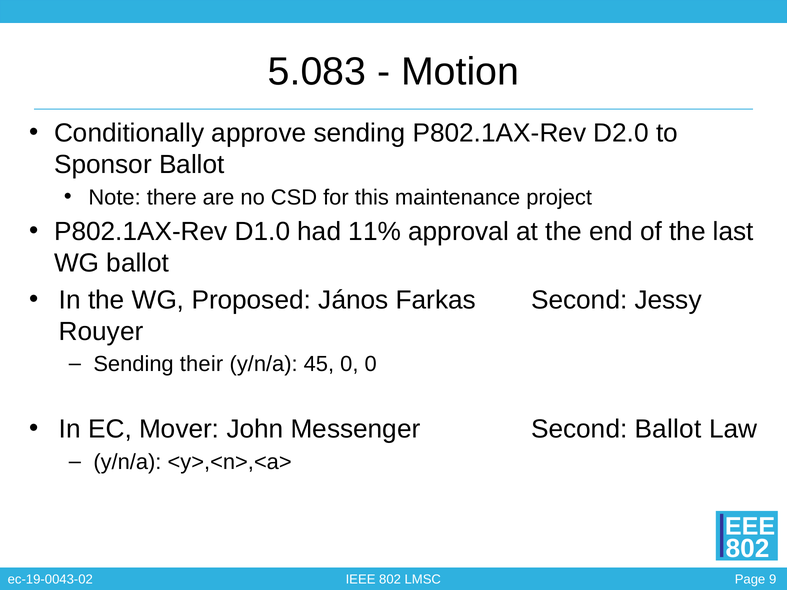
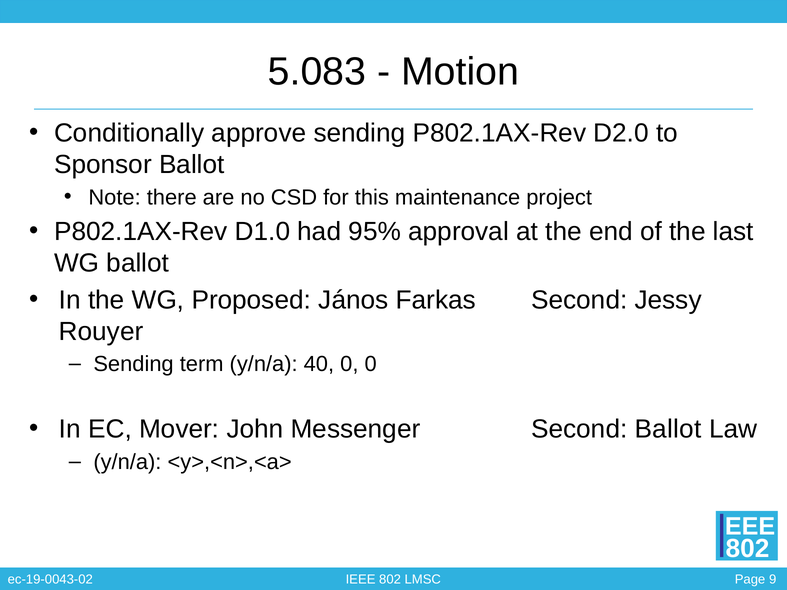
11%: 11% -> 95% (375, 232)
their: their -> term (202, 364)
45: 45 -> 40 (319, 364)
